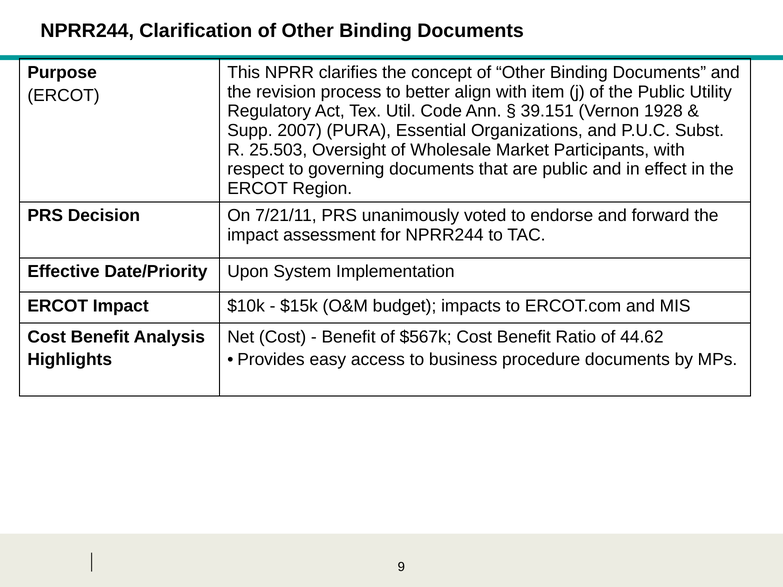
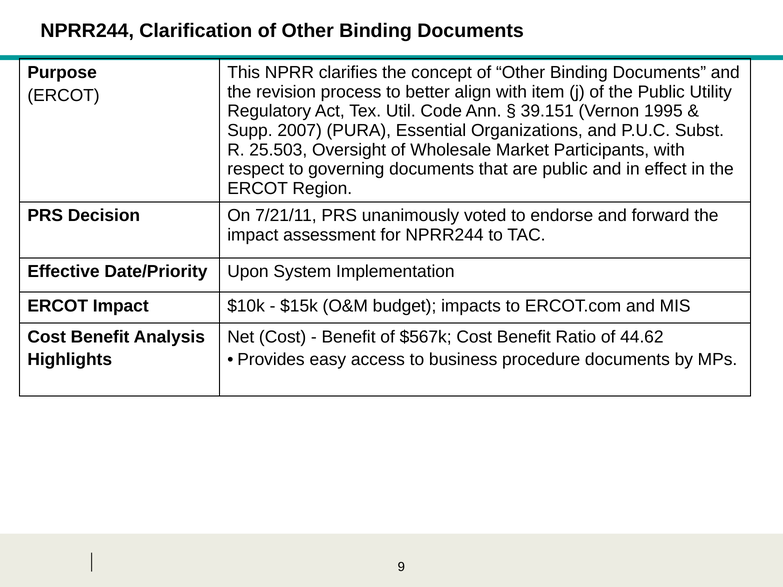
1928: 1928 -> 1995 (663, 111)
